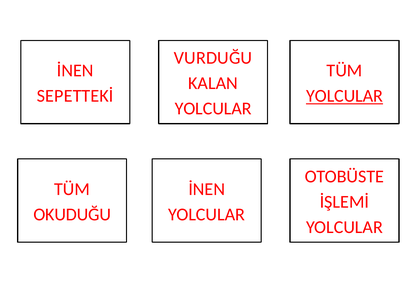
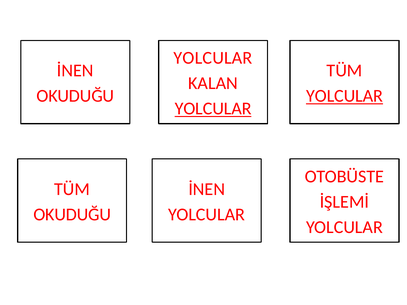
VURDUĞU: VURDUĞU -> YOLCULAR (213, 58)
SEPETTEKİ: SEPETTEKİ -> OKUDUĞU (75, 96)
YOLCULAR underline: none -> present (213, 109)
